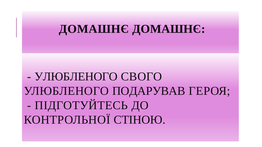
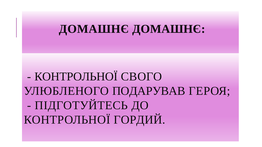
УЛЮБЛЕНОГО: УЛЮБЛЕНОГО -> КОНТРОЛЬНОЇ (76, 77)
СТІНОЮ: СТІНОЮ -> ГОРДИЙ (140, 120)
